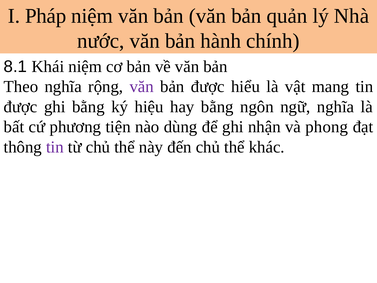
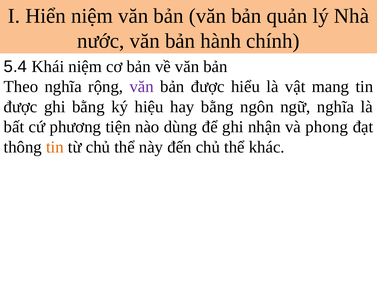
Pháp: Pháp -> Hiển (46, 16)
8.1: 8.1 -> 5.4 (15, 66)
tin colour: purple -> orange (55, 147)
